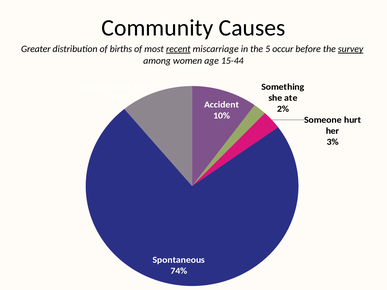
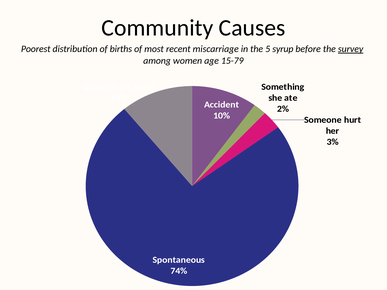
Greater: Greater -> Poorest (36, 49)
recent underline: present -> none (178, 49)
occur: occur -> syrup (283, 49)
15-44: 15-44 -> 15-79 (232, 61)
